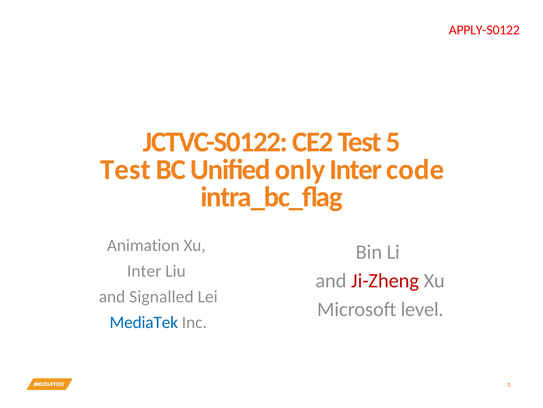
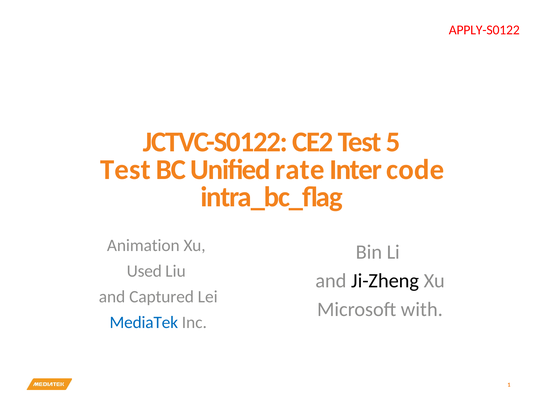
only: only -> rate (300, 169)
Inter: Inter -> Used (144, 271)
Ji-Zheng colour: red -> black (385, 280)
Signalled: Signalled -> Captured (162, 296)
level: level -> with (422, 309)
